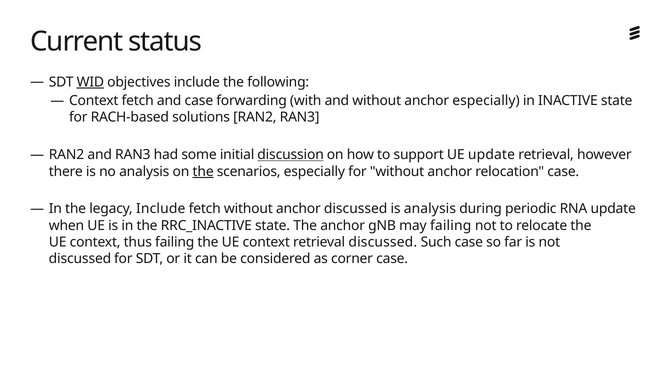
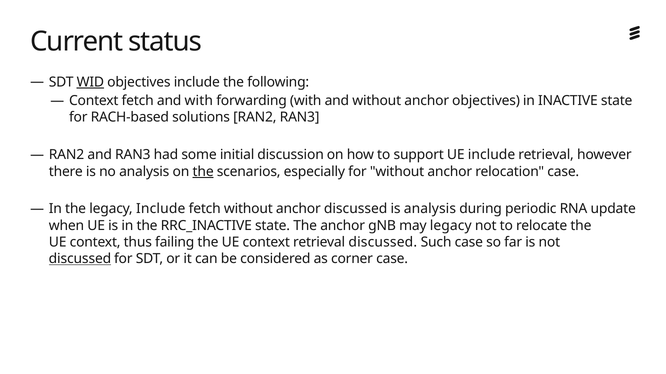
and case: case -> with (199, 101)
anchor especially: especially -> objectives (486, 101)
discussion underline: present -> none (291, 155)
UE update: update -> include (492, 155)
may failing: failing -> legacy (451, 226)
discussed underline: none -> present (80, 259)
